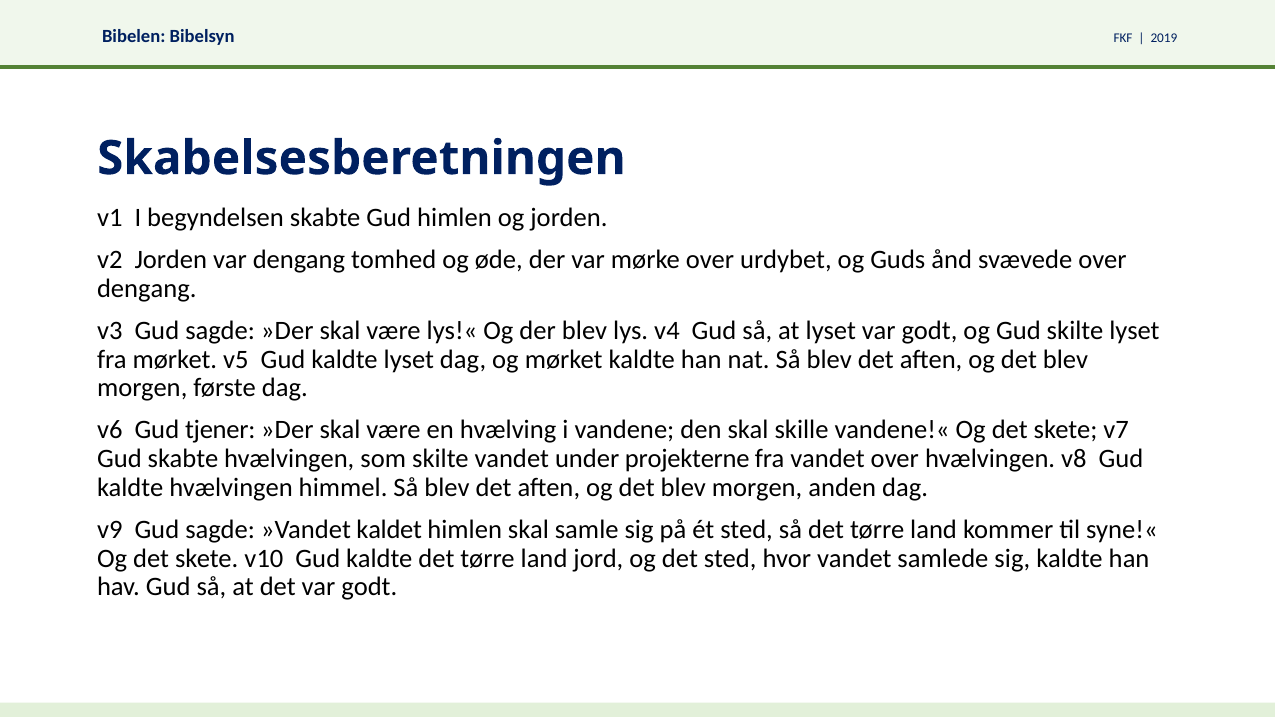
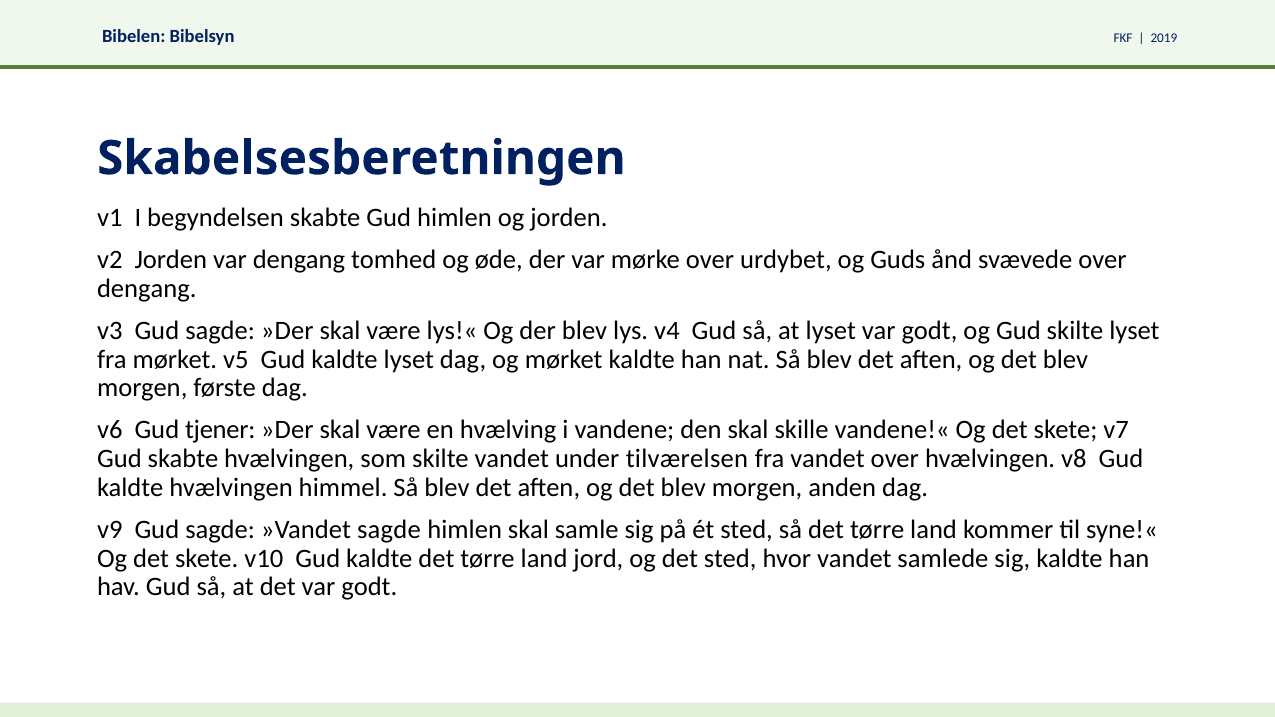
projekterne: projekterne -> tilværelsen (687, 459)
»Vandet kaldet: kaldet -> sagde (389, 530)
